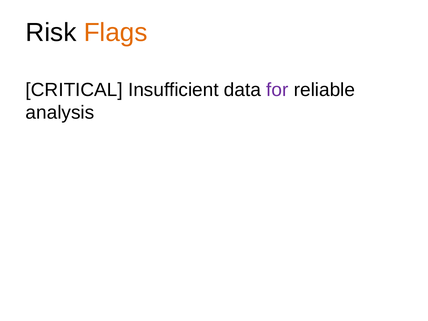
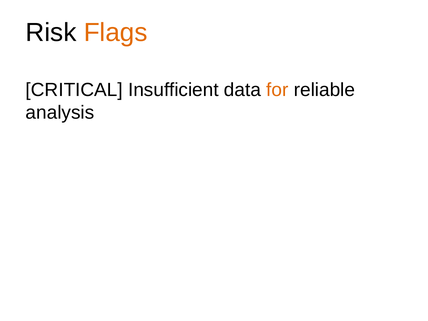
for colour: purple -> orange (277, 90)
